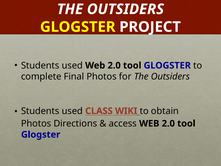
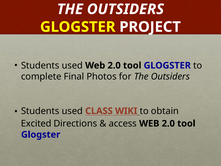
Photos: Photos -> Excited (36, 123)
